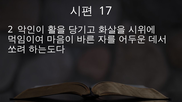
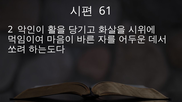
17: 17 -> 61 (105, 11)
